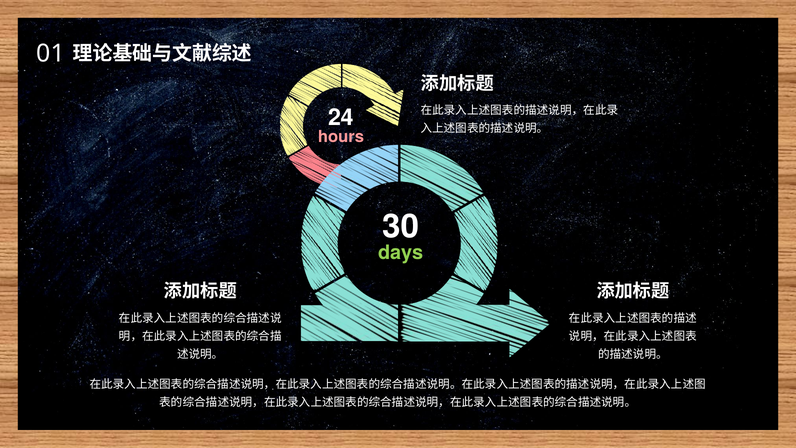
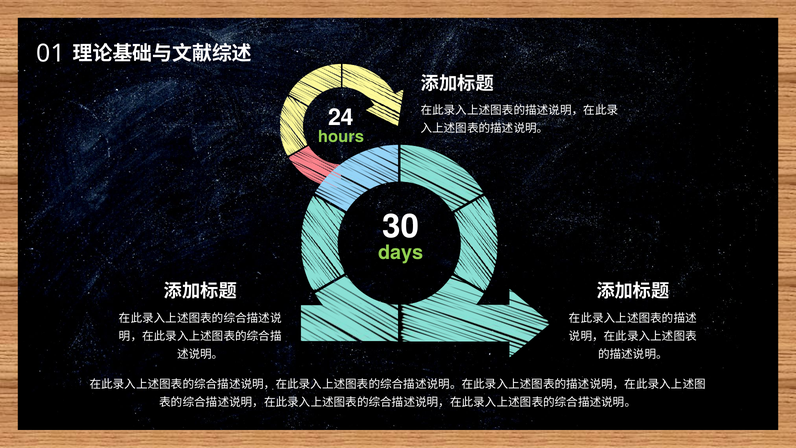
hours colour: pink -> light green (341, 137)
